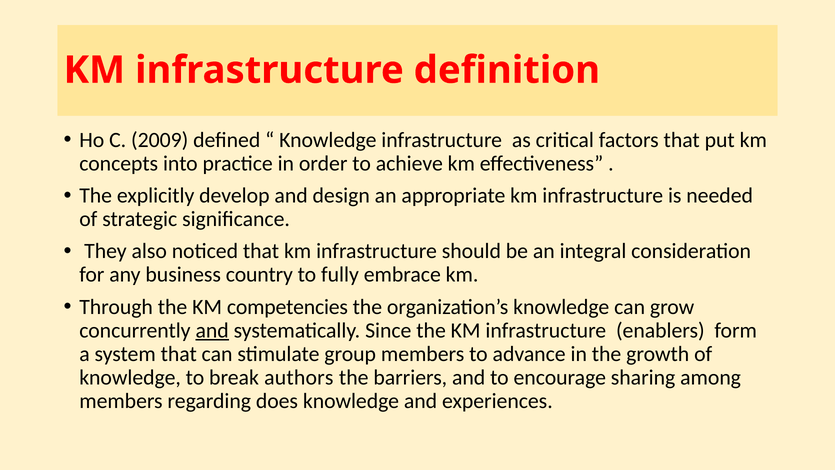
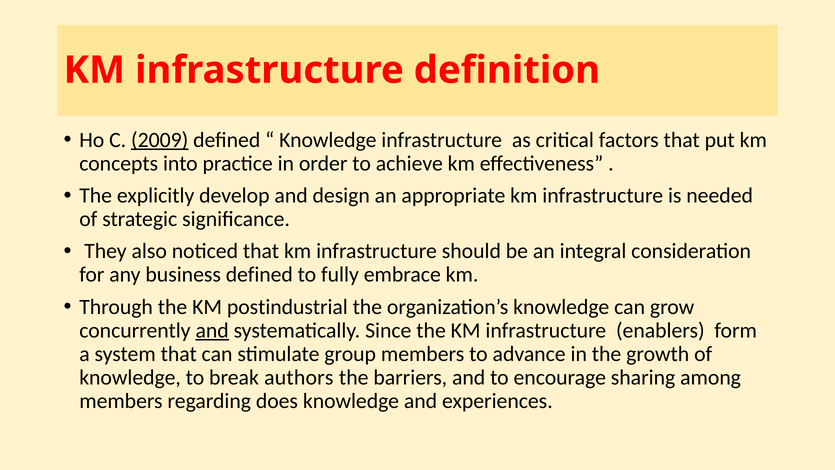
2009 underline: none -> present (160, 140)
business country: country -> defined (259, 275)
competencies: competencies -> postindustrial (287, 307)
